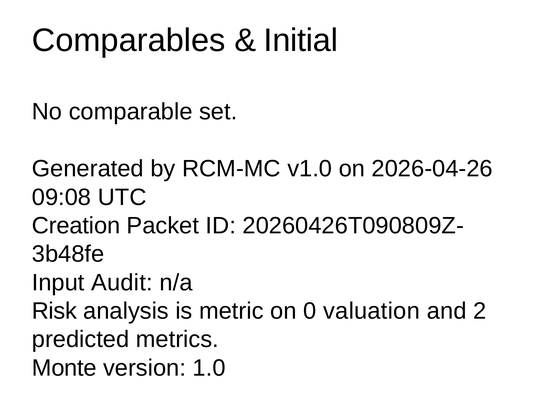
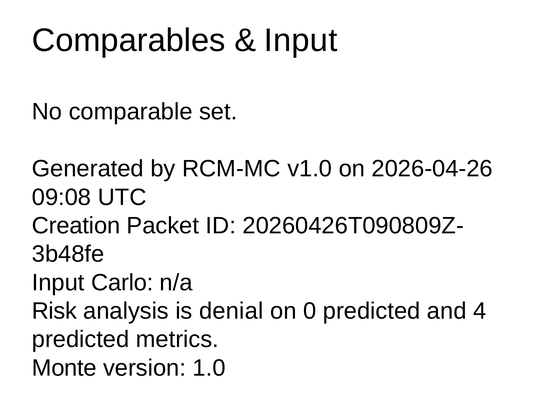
Initial: Initial -> Input (301, 40)
Audit: Audit -> Carlo (122, 282)
metric: metric -> denial (231, 311)
0 valuation: valuation -> predicted (372, 311)
2: 2 -> 4 (480, 311)
